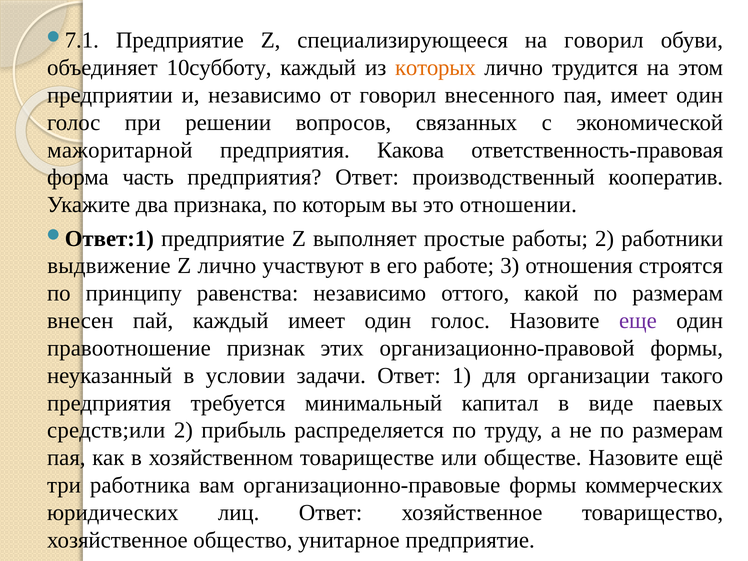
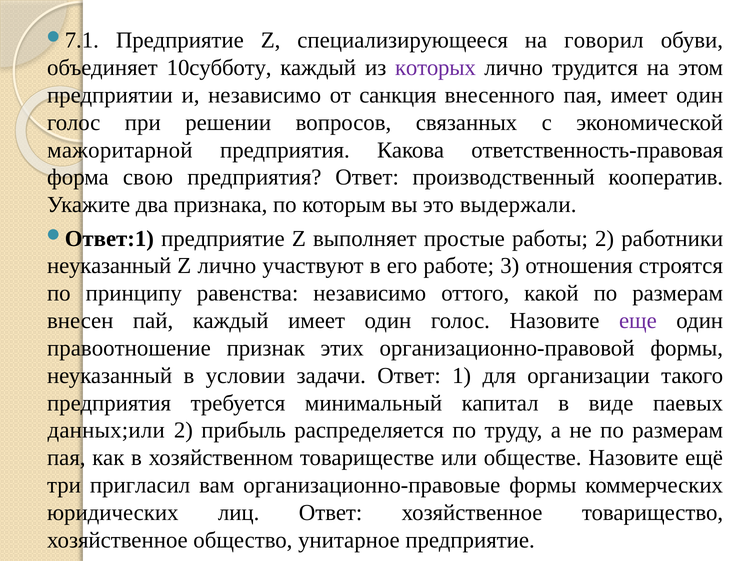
которых colour: orange -> purple (435, 68)
от говорил: говорил -> санкция (398, 95)
часть: часть -> свою (148, 177)
отношении: отношении -> выдержали (518, 205)
выдвижение: выдвижение -> неуказанный (109, 266)
средств;или: средств;или -> данных;или (106, 430)
работника: работника -> пригласил (140, 485)
